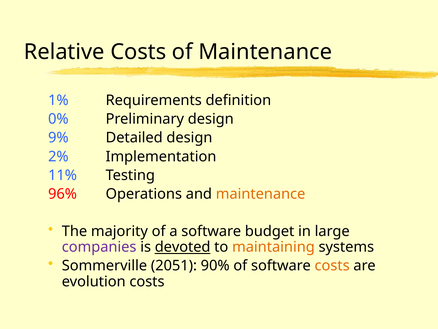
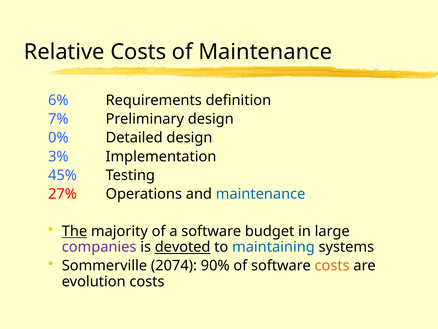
1%: 1% -> 6% (58, 100)
0%: 0% -> 7% (58, 119)
9%: 9% -> 0% (58, 138)
2%: 2% -> 3% (58, 156)
11%: 11% -> 45% (63, 175)
96%: 96% -> 27% (63, 194)
maintenance colour: orange -> blue (261, 194)
The underline: none -> present (74, 231)
maintaining colour: orange -> blue (273, 247)
2051: 2051 -> 2074 (174, 265)
